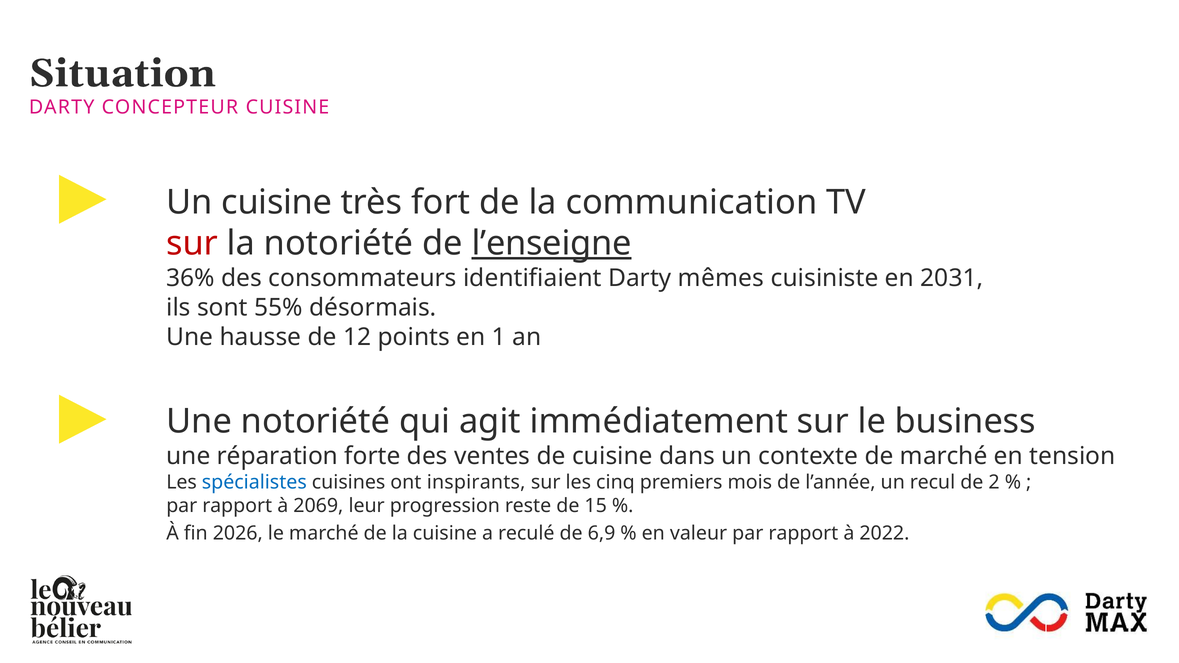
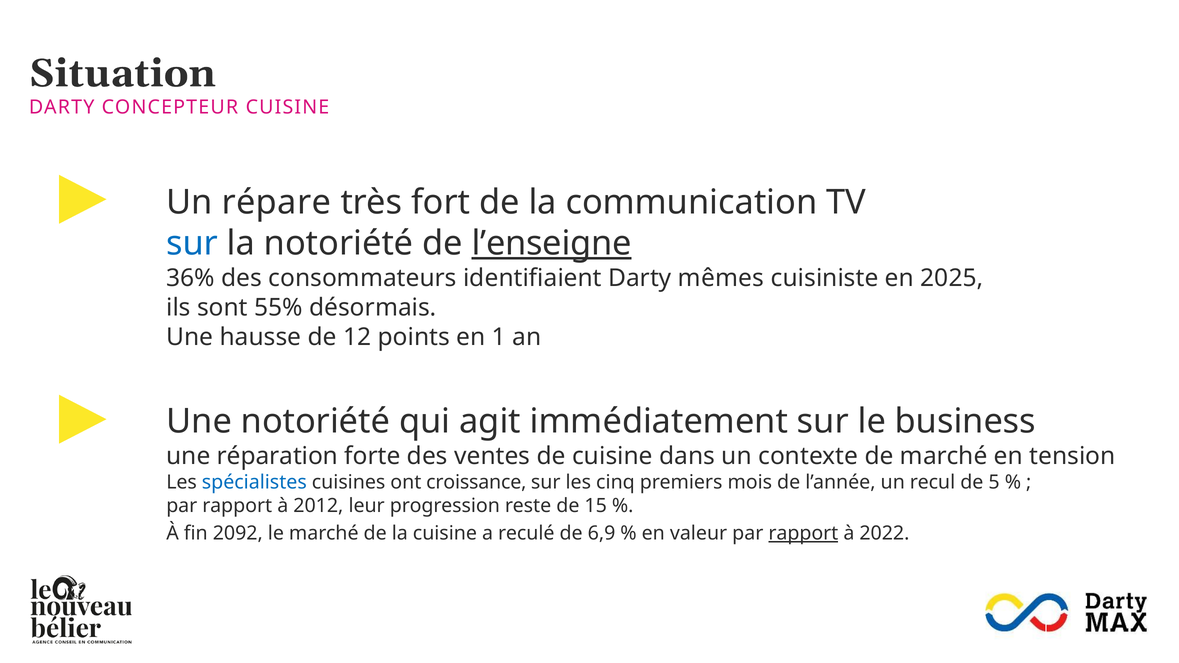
Un cuisine: cuisine -> répare (276, 202)
sur colour: red -> blue (192, 244)
2031: 2031 -> 2025 (952, 278)
inspirants: inspirants -> croissance (476, 482)
2: 2 -> 5 (994, 482)
2069: 2069 -> 2012 (318, 506)
2026: 2026 -> 2092 (238, 533)
rapport underline: none -> present (803, 533)
